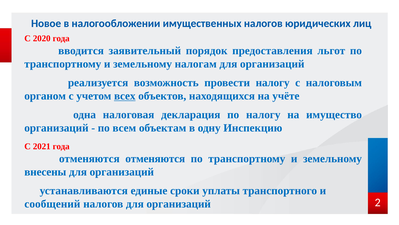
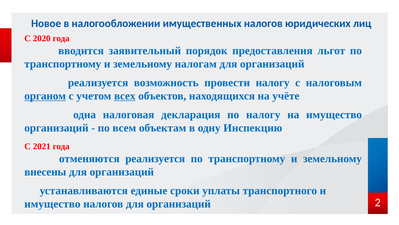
органом underline: none -> present (45, 96)
отменяются отменяются: отменяются -> реализуется (155, 158)
сообщений: сообщений -> имущество (52, 204)
